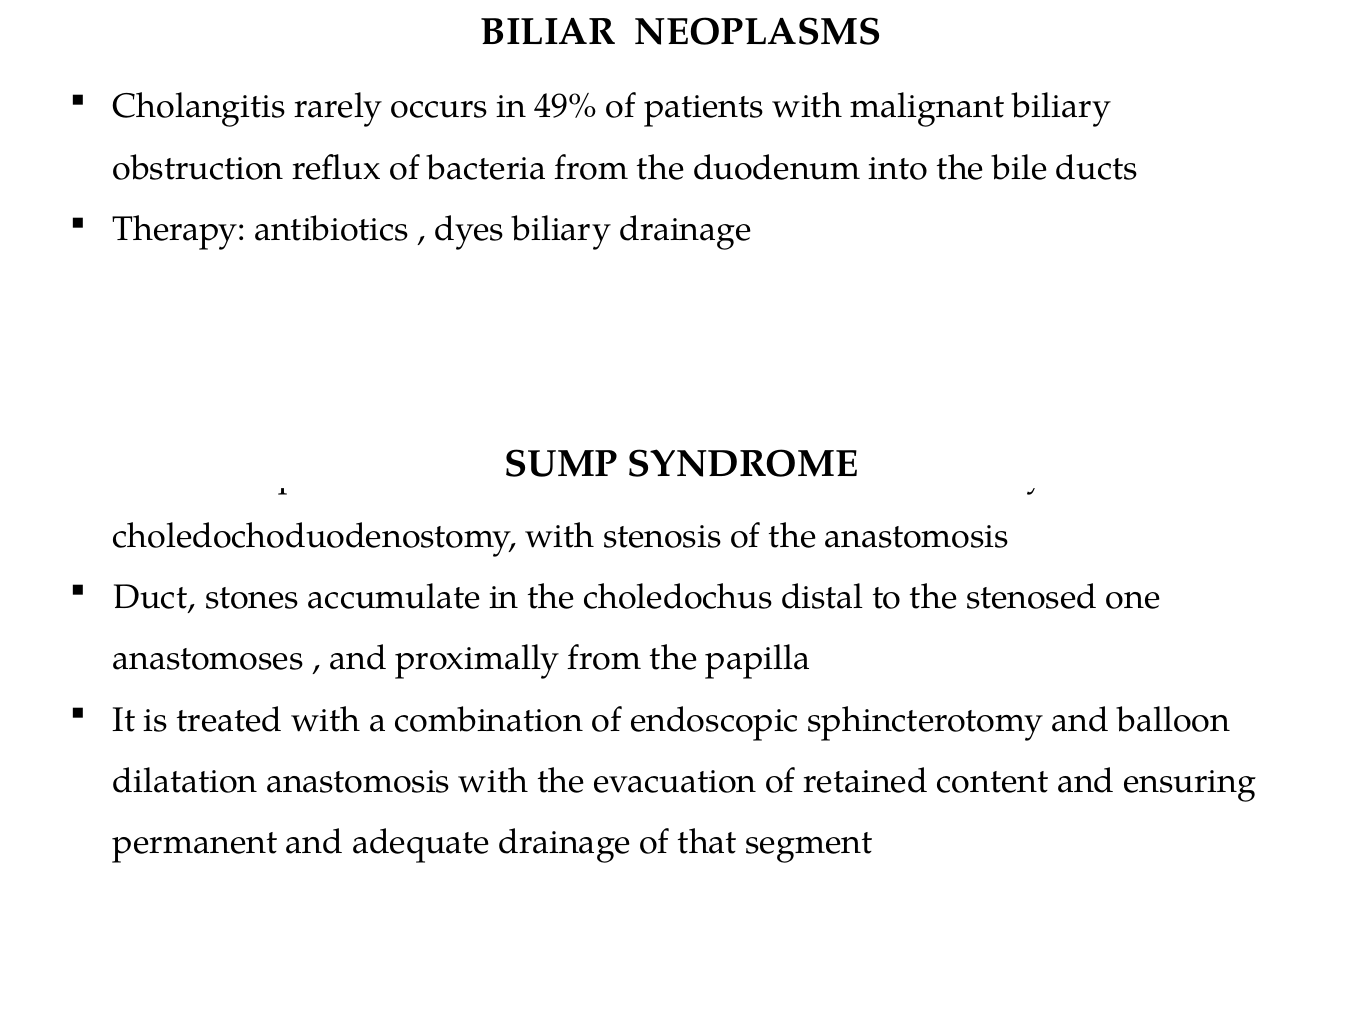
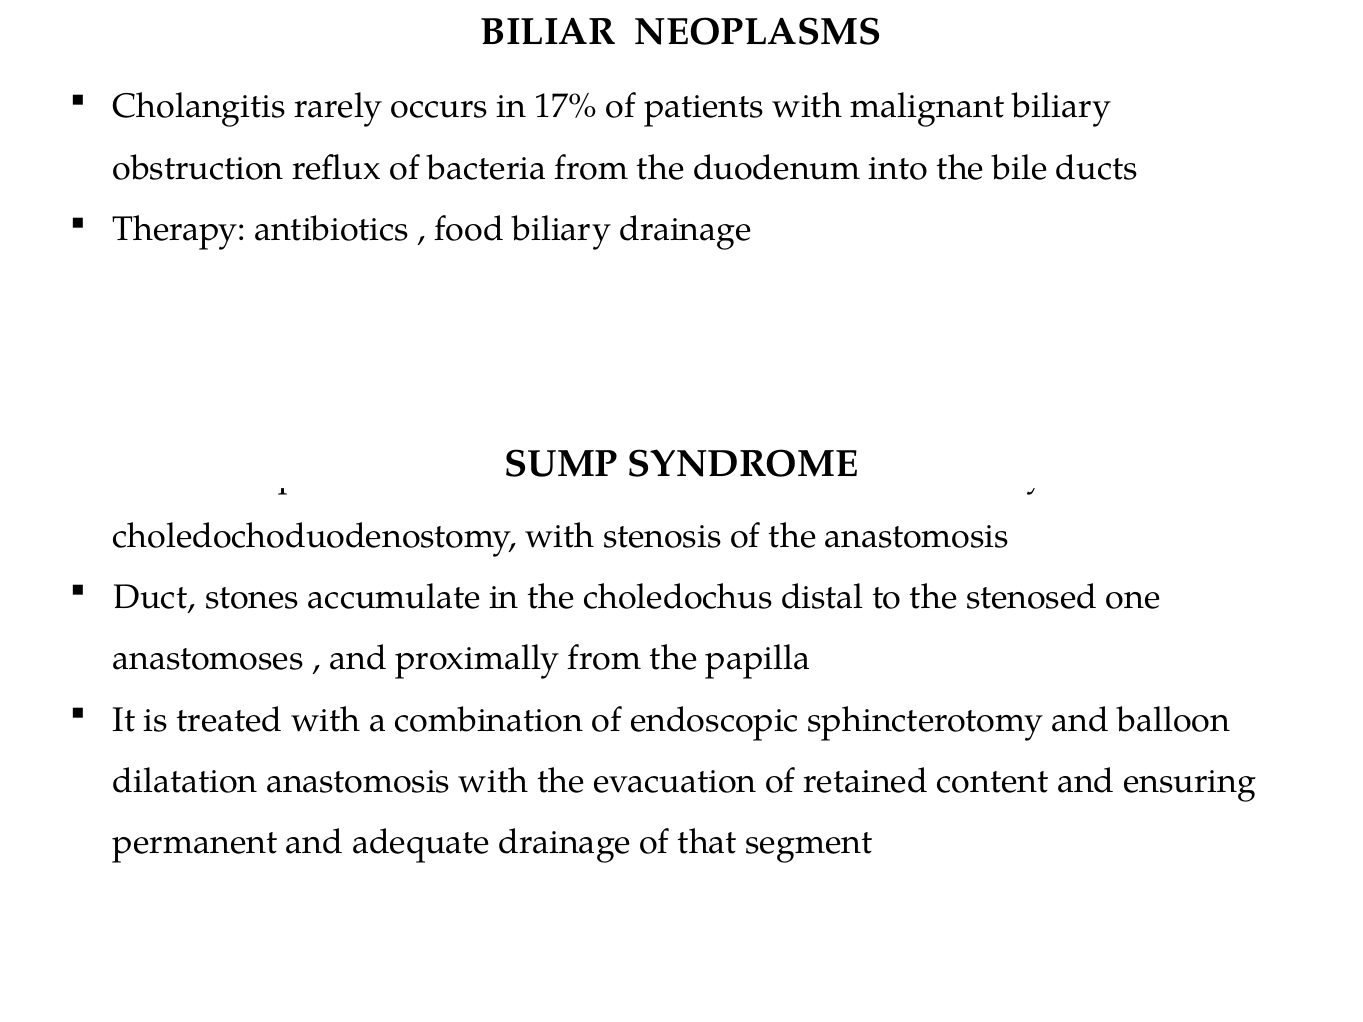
49%: 49% -> 17% (566, 107)
dyes: dyes -> food (469, 229)
